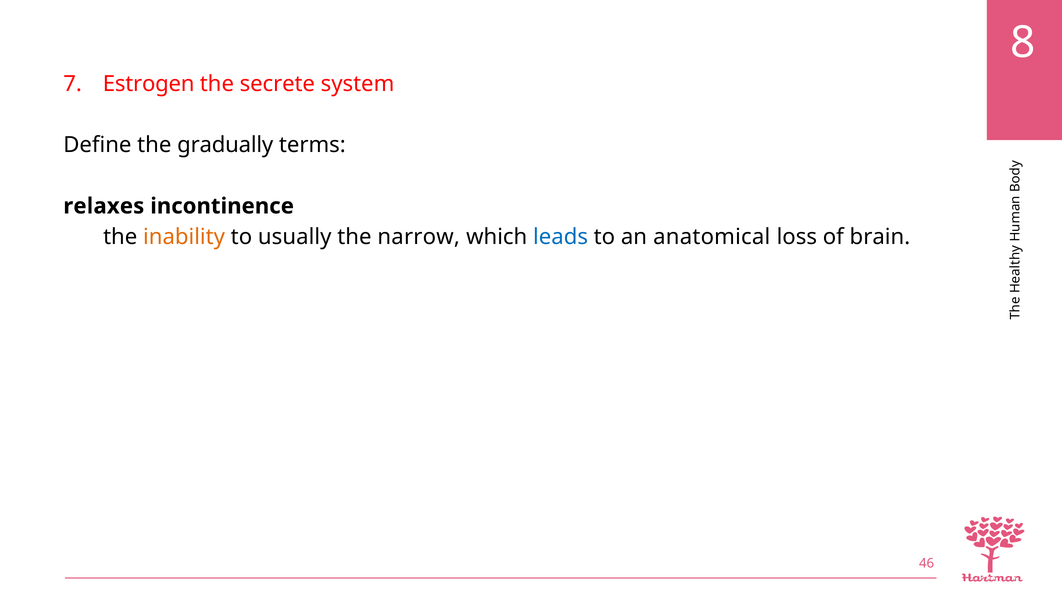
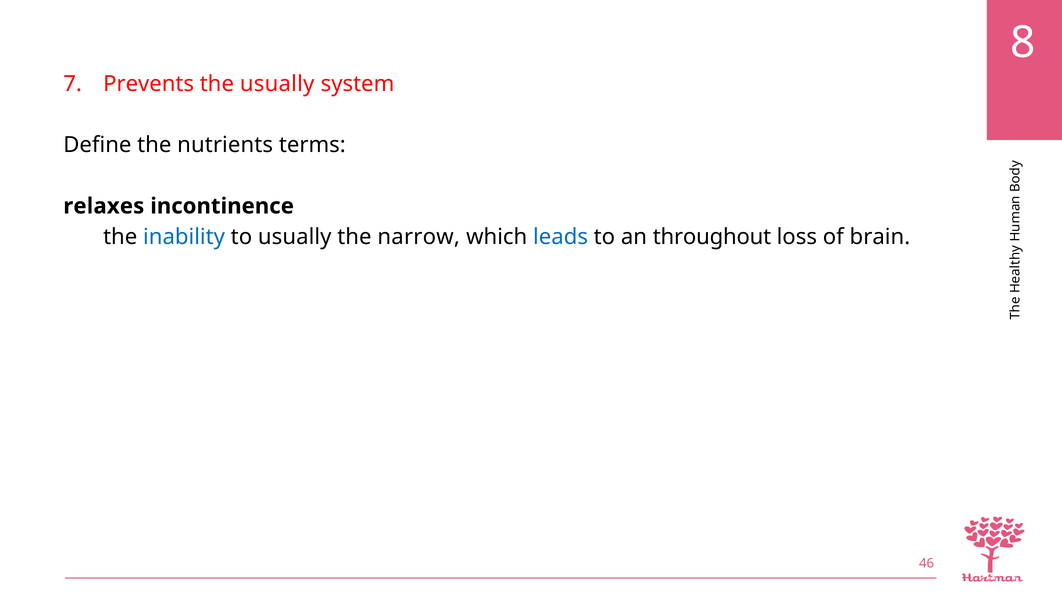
Estrogen: Estrogen -> Prevents (149, 84)
the secrete: secrete -> usually (277, 84)
gradually: gradually -> nutrients (225, 145)
inability colour: orange -> blue (184, 236)
anatomical: anatomical -> throughout (712, 236)
